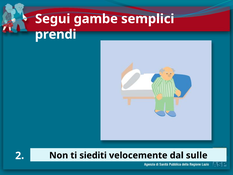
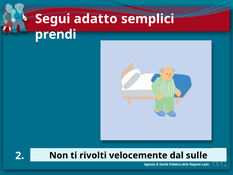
gambe: gambe -> adatto (96, 19)
siediti: siediti -> rivolti (93, 155)
